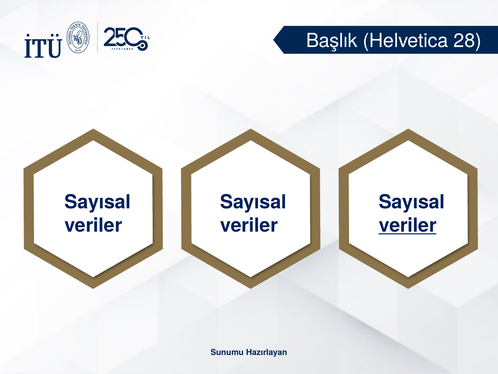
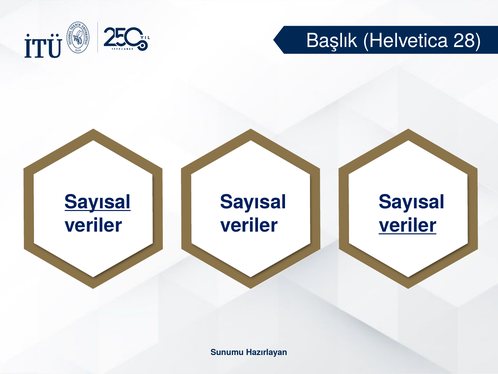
Sayısal underline: none -> present (98, 202)
